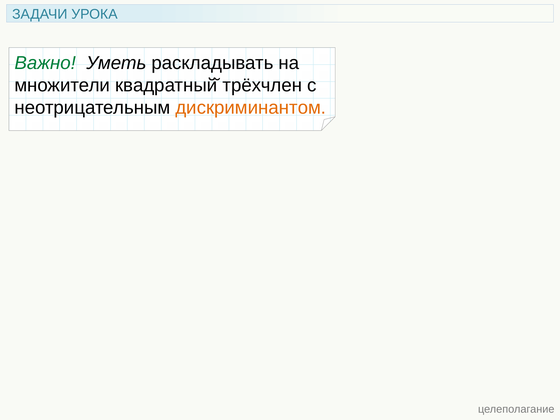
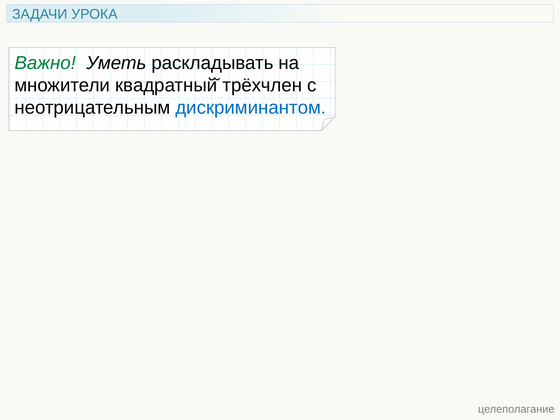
дискриминантом colour: orange -> blue (251, 108)
